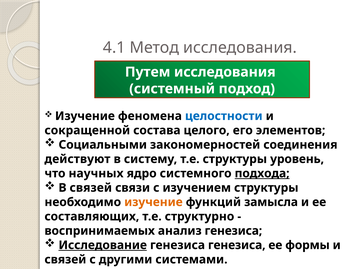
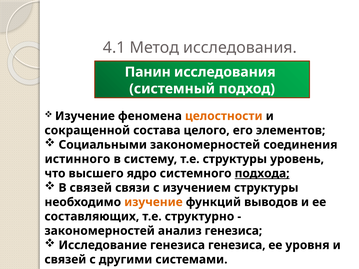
Путем: Путем -> Панин (148, 72)
целостности colour: blue -> orange (224, 116)
действуют: действуют -> истинного (77, 159)
научных: научных -> высшего (96, 174)
замысла: замысла -> выводов (271, 202)
воспринимаемых: воспринимаемых -> закономерностей (100, 231)
Исследование underline: present -> none (103, 245)
формы: формы -> уровня (307, 245)
